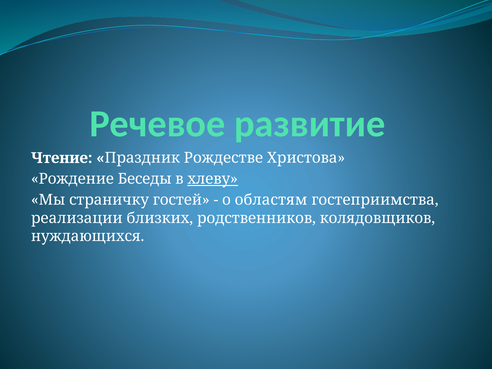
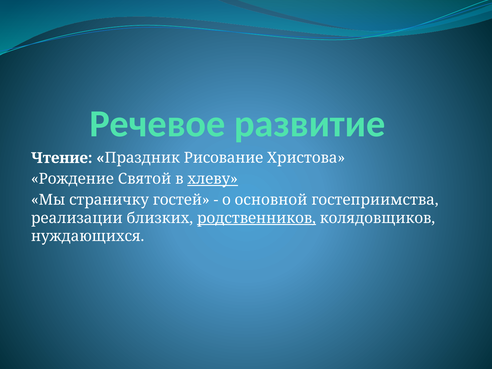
Рождестве: Рождестве -> Рисование (224, 158)
Беседы: Беседы -> Святой (145, 179)
областям: областям -> основной (271, 200)
родственников underline: none -> present (256, 218)
